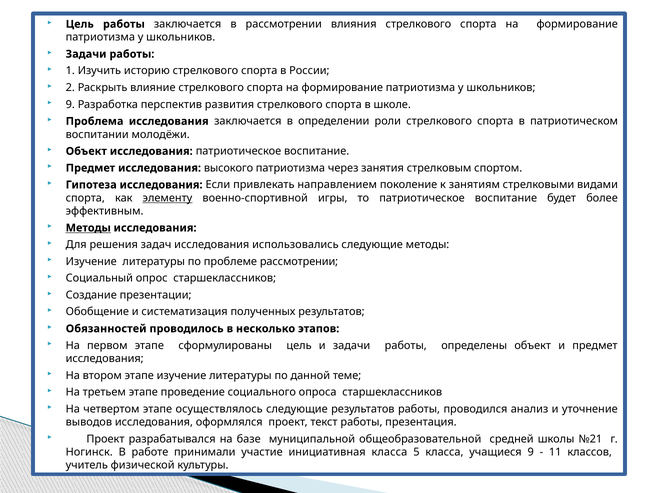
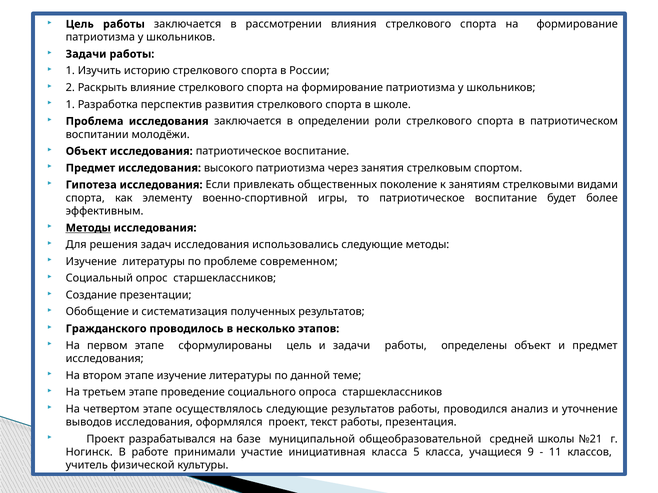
9: 9 -> 1 (70, 105)
направлением: направлением -> общественных (337, 185)
элементу underline: present -> none (167, 198)
проблеме рассмотрении: рассмотрении -> современном (299, 262)
Обязанностей: Обязанностей -> Гражданского (106, 329)
